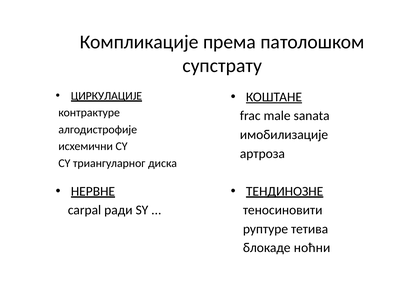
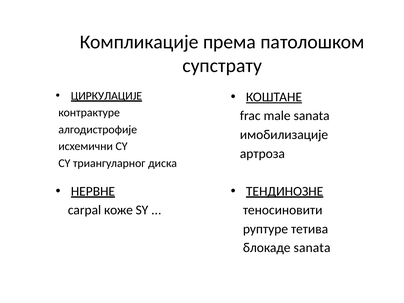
ради: ради -> коже (118, 210)
блокаде ноћни: ноћни -> sanata (312, 248)
